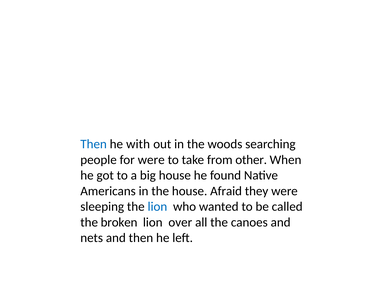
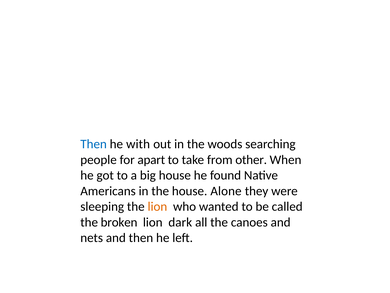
for were: were -> apart (151, 160)
Afraid: Afraid -> Alone (226, 191)
lion colour: blue -> orange (157, 206)
over: over -> dark (180, 222)
